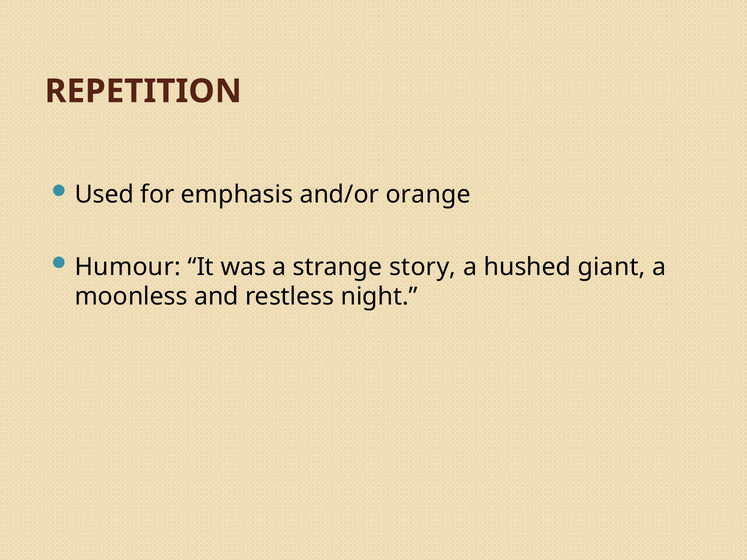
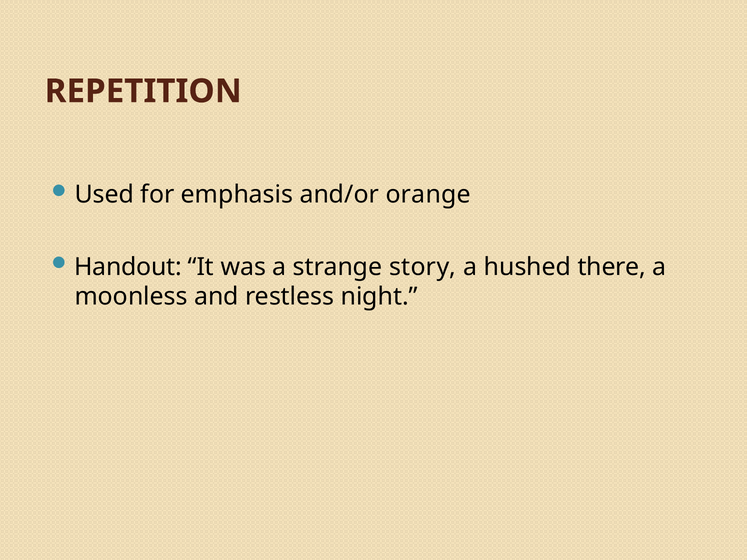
Humour: Humour -> Handout (128, 267)
giant: giant -> there (612, 267)
